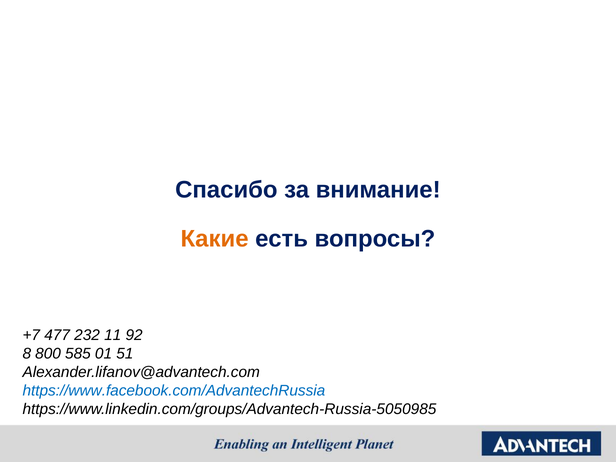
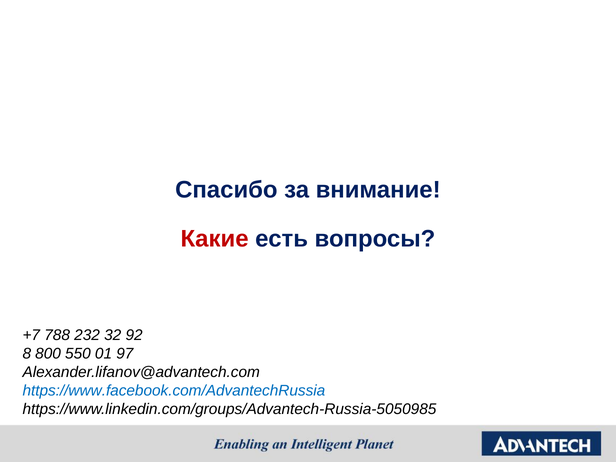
Какие colour: orange -> red (215, 239)
477: 477 -> 788 (57, 335)
11: 11 -> 32 (113, 335)
585: 585 -> 550 (78, 354)
51: 51 -> 97 (125, 354)
